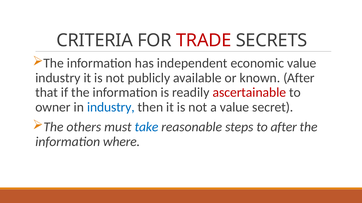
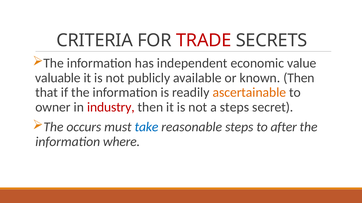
industry: industry -> valuable (58, 78)
known After: After -> Then (299, 78)
ascertainable colour: red -> orange (249, 93)
industry colour: blue -> red (111, 107)
a value: value -> steps (234, 107)
others: others -> occurs (84, 127)
